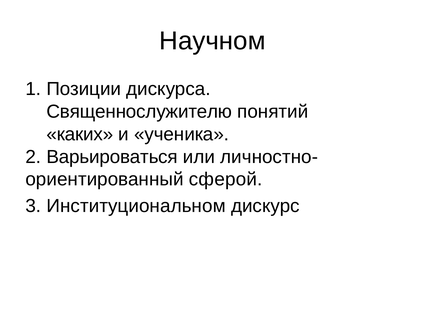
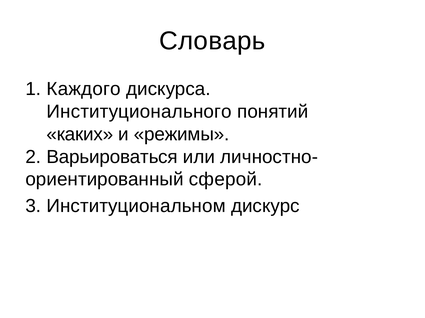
Научном: Научном -> Словарь (212, 41)
Позиции: Позиции -> Каждого (84, 89)
Священнослужителю: Священнослужителю -> Институционального (139, 112)
ученика: ученика -> режимы (182, 135)
